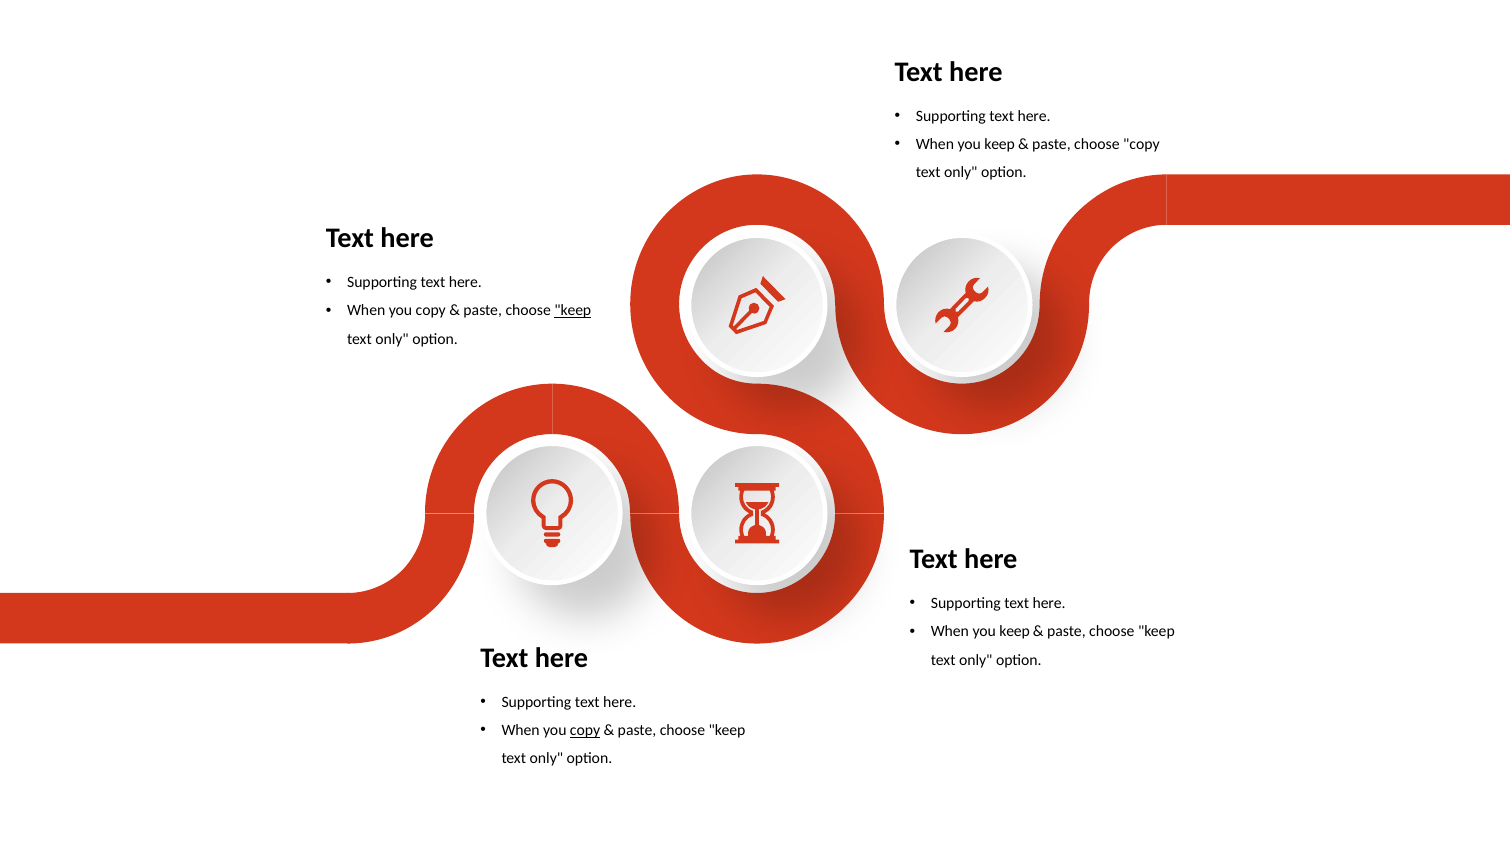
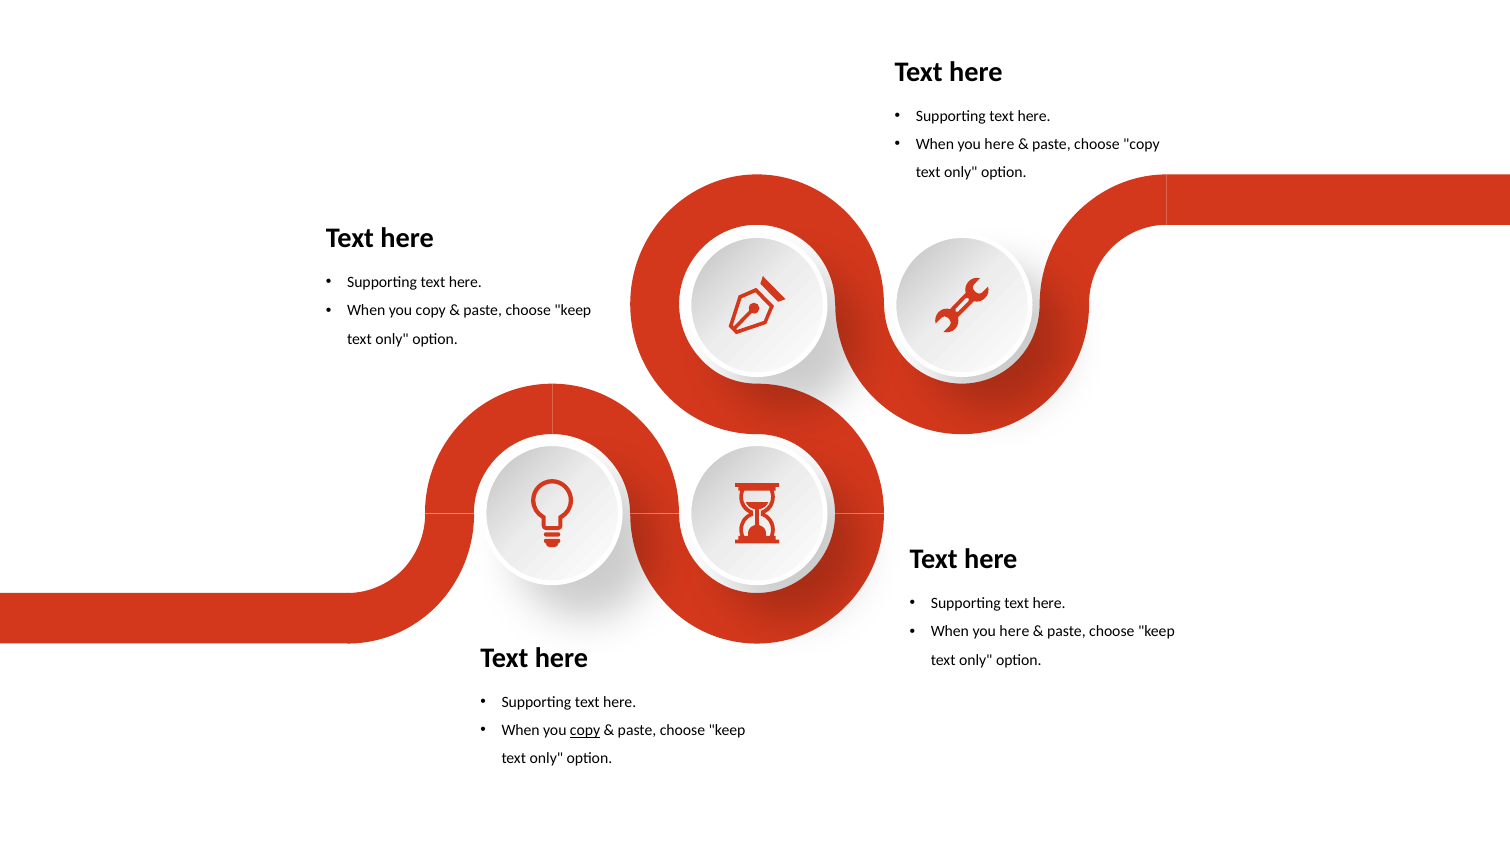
keep: keep -> here (999, 145)
keep underline: present -> none (573, 311)
keep: keep -> here (1014, 632)
